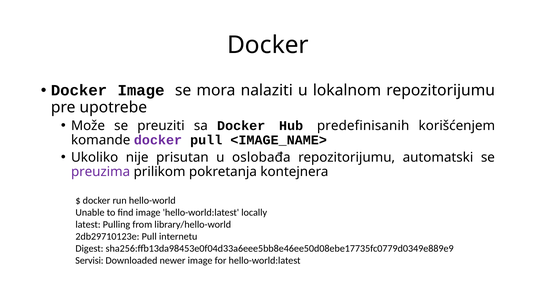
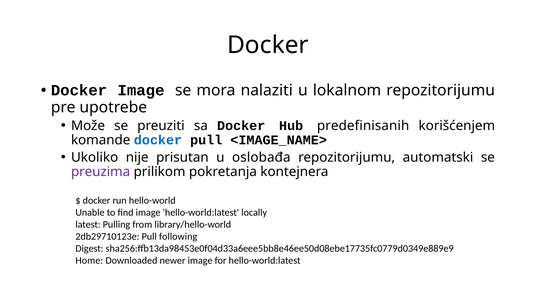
docker colour: purple -> blue (158, 140)
internetu: internetu -> following (178, 237)
Servisi: Servisi -> Home (89, 261)
